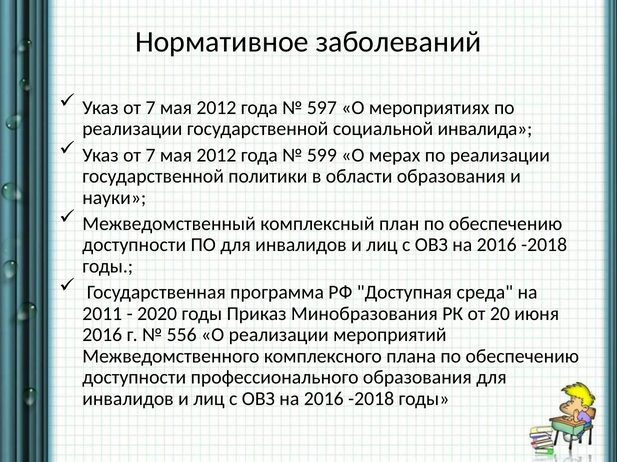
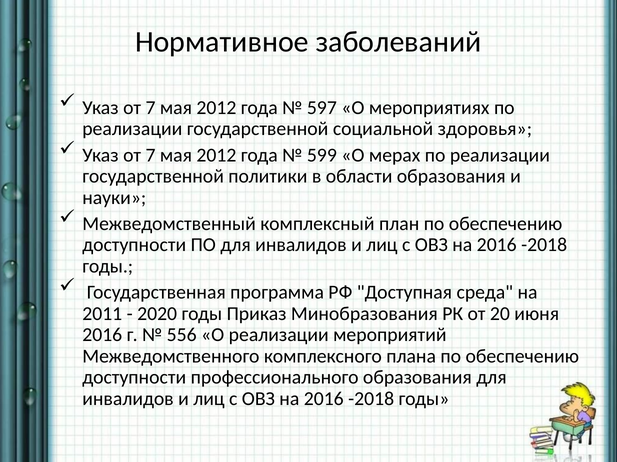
инвалида: инвалида -> здоровья (485, 129)
